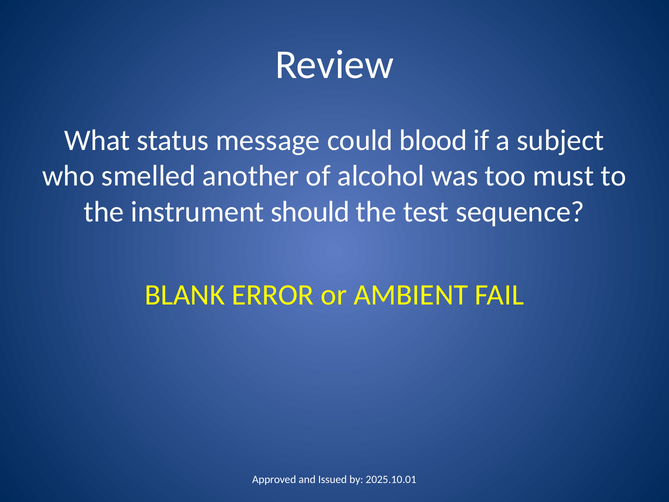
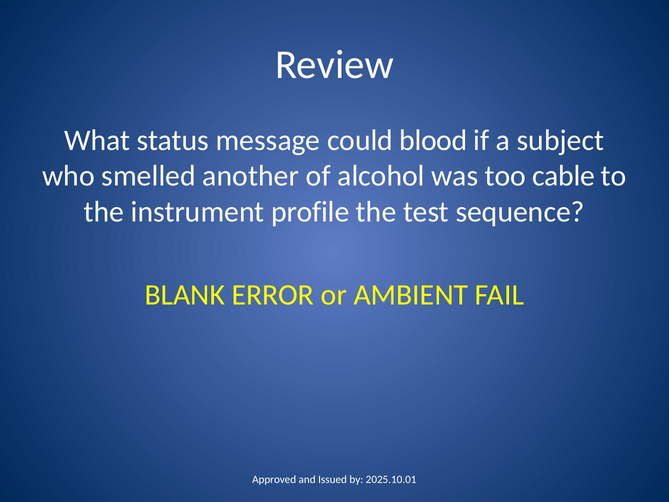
must: must -> cable (564, 176)
should: should -> profile (310, 212)
